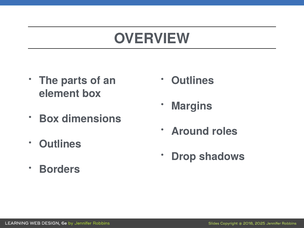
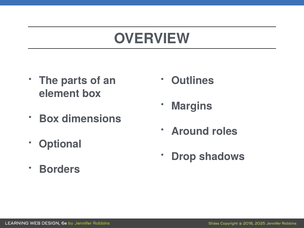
Outlines: Outlines -> Optional (60, 144)
